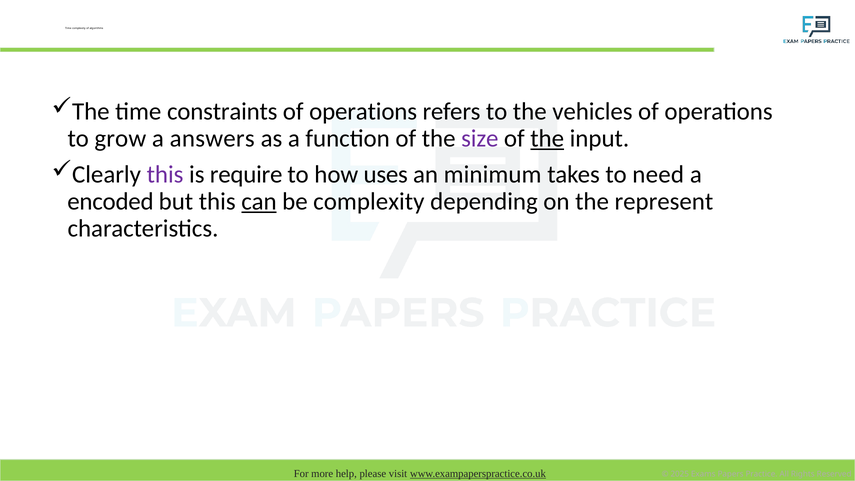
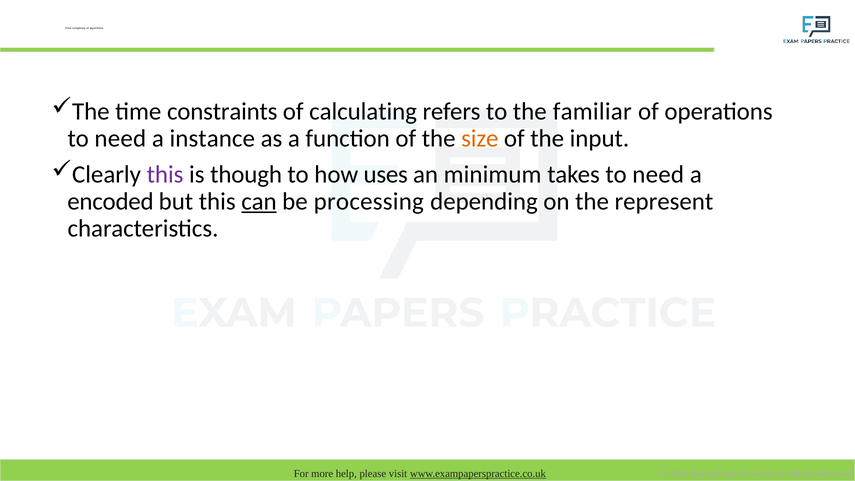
operations: operations -> calculating (363, 112)
vehicles: vehicles -> familiar (592, 112)
grow: grow -> need (120, 139)
answers: answers -> instance (212, 139)
size colour: purple -> orange (480, 139)
the underline: present -> none (547, 139)
require: require -> though (246, 174)
be complexity: complexity -> processing (369, 201)
